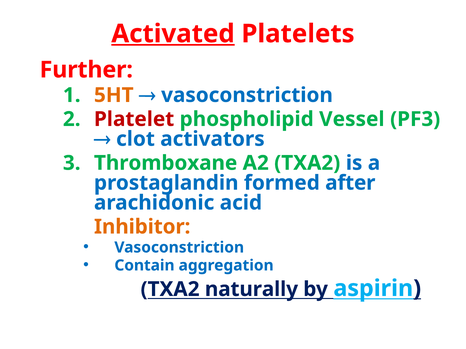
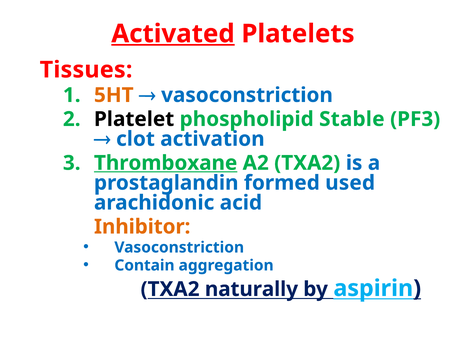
Further: Further -> Tissues (86, 70)
Platelet colour: red -> black (134, 119)
Vessel: Vessel -> Stable (352, 119)
activators: activators -> activation (212, 139)
Thromboxane underline: none -> present (166, 163)
after: after -> used (350, 183)
